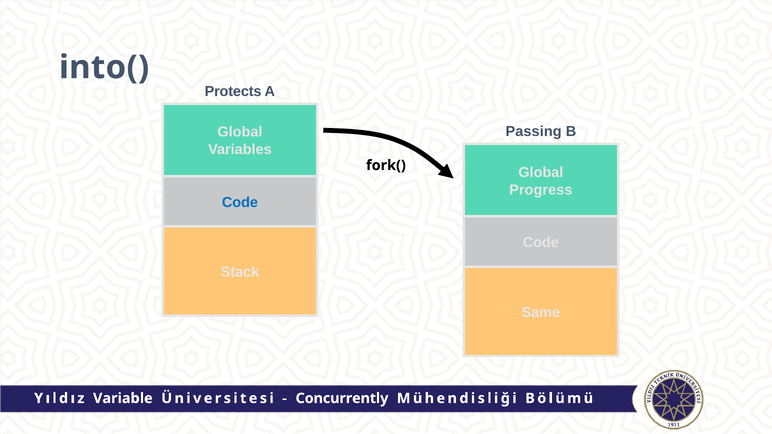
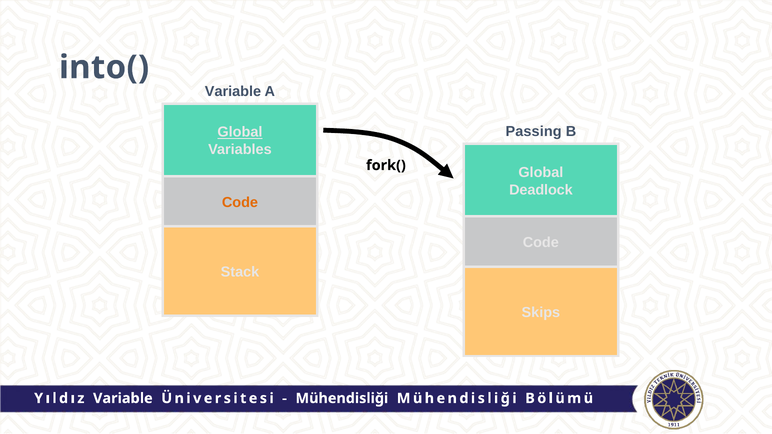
Protects: Protects -> Variable (233, 91)
Global underline: none -> present (240, 132)
Progress: Progress -> Deadlock (541, 190)
Code colour: blue -> orange (240, 202)
Same: Same -> Skips (541, 313)
Concurrently: Concurrently -> Mühendisliği (342, 399)
